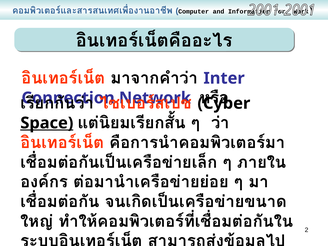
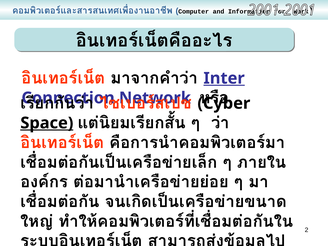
Inter underline: none -> present (224, 78)
